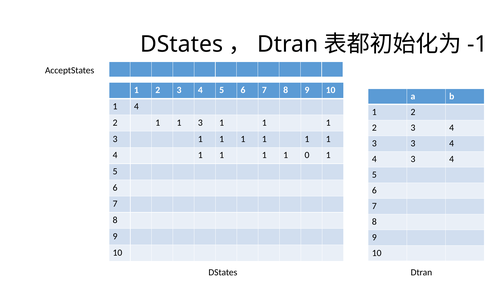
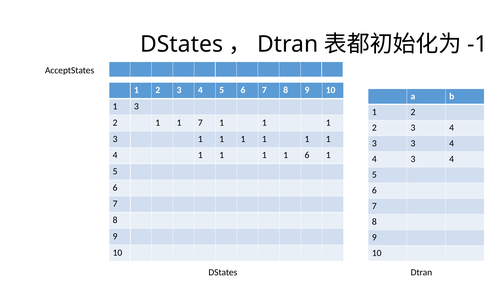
4: 4 -> 3 (136, 106)
2 1 1 3: 3 -> 7 (200, 123)
1 0: 0 -> 6 (307, 155)
